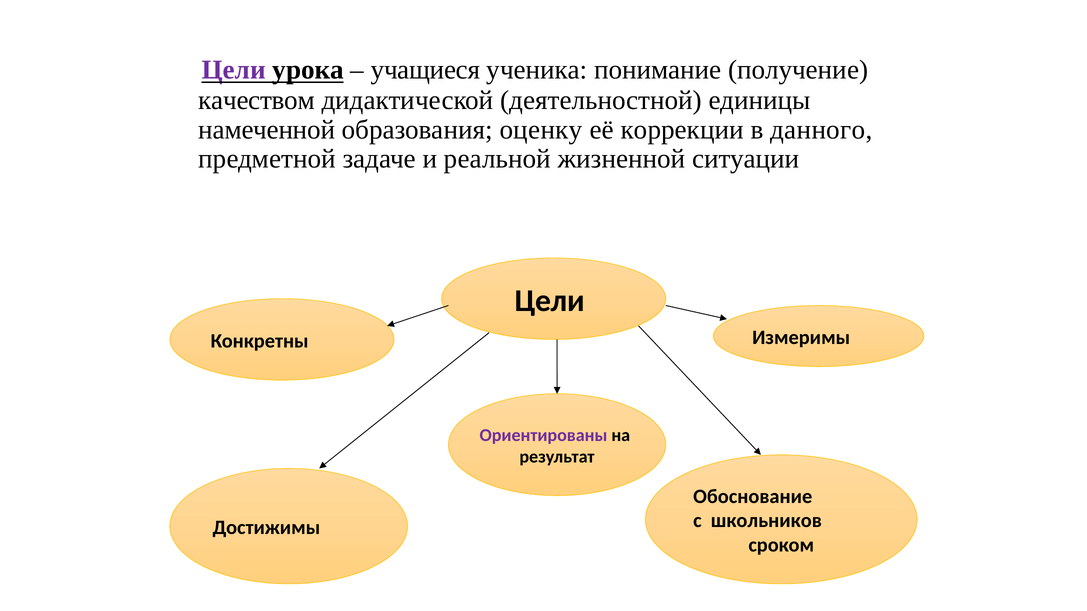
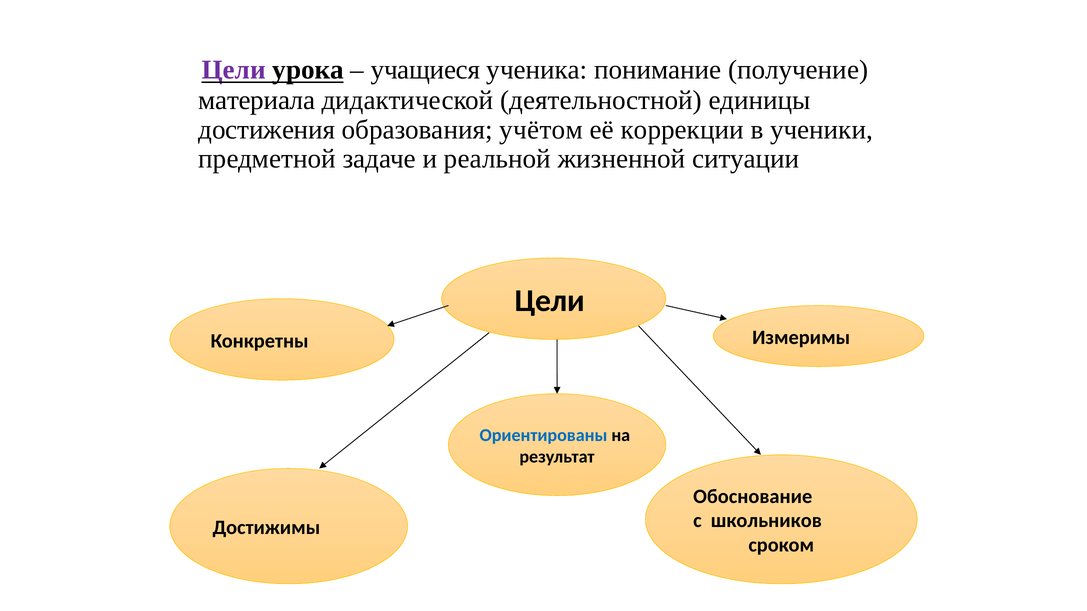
качеством: качеством -> материала (257, 100)
намеченной: намеченной -> достижения (267, 130)
оценку: оценку -> учётом (541, 130)
данного: данного -> ученики (822, 130)
Ориентированы colour: purple -> blue (543, 435)
